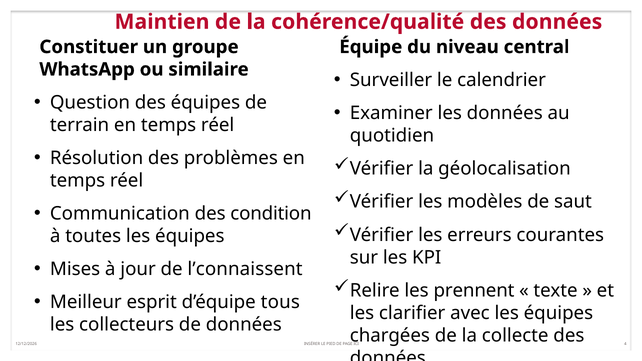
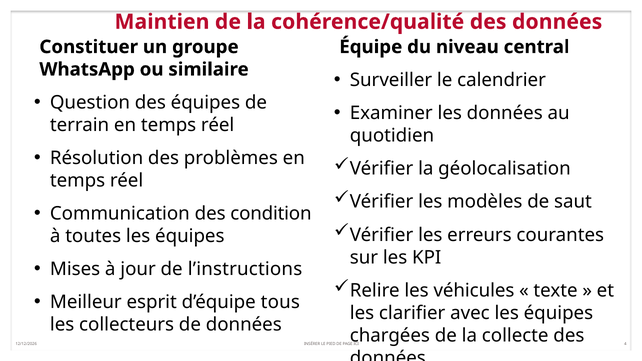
l’connaissent: l’connaissent -> l’instructions (245, 269)
prennent: prennent -> véhicules (474, 291)
